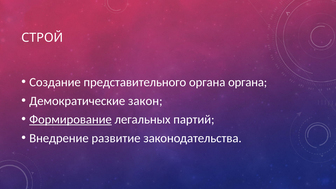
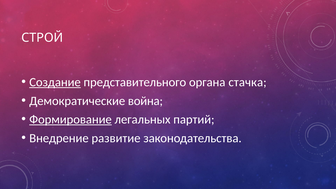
Создание underline: none -> present (55, 82)
органа органа: органа -> стачка (248, 82)
закон: закон -> война (145, 101)
